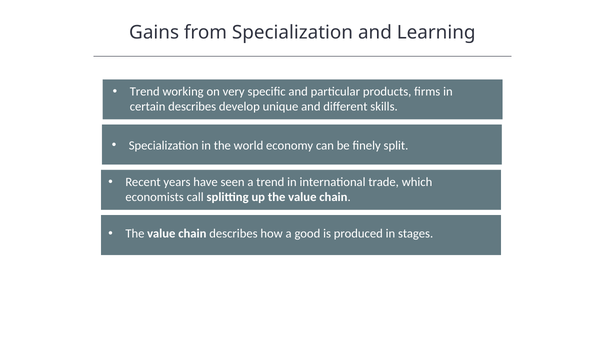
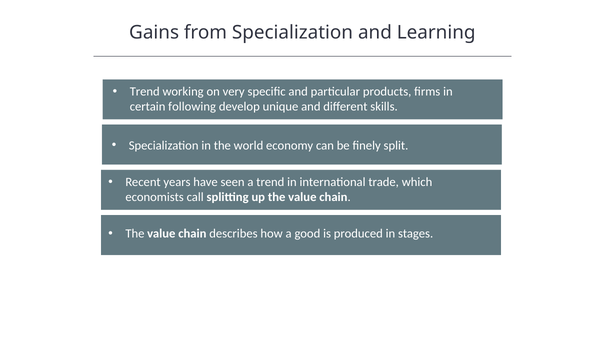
certain describes: describes -> following (192, 107)
